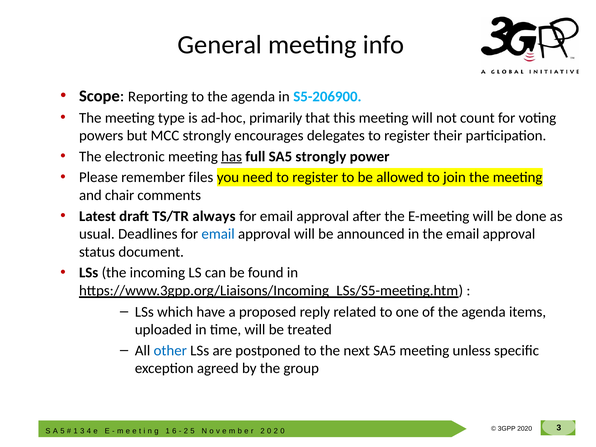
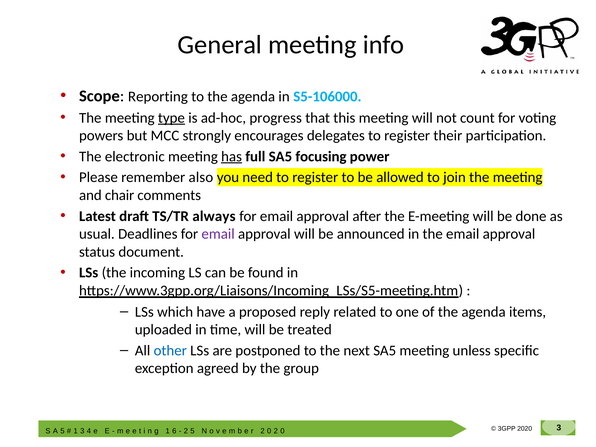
S5-206900: S5-206900 -> S5-106000 (327, 97)
type underline: none -> present (171, 118)
primarily: primarily -> progress (276, 118)
SA5 strongly: strongly -> focusing (321, 156)
files: files -> also (201, 177)
email colour: blue -> purple (218, 234)
